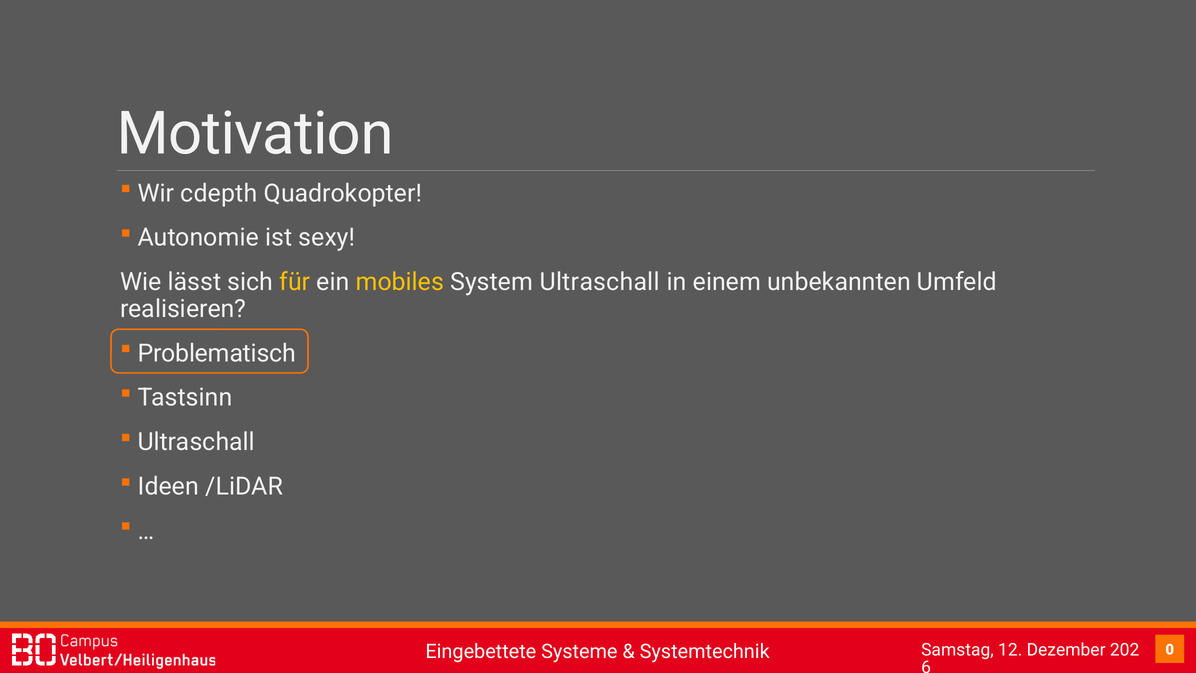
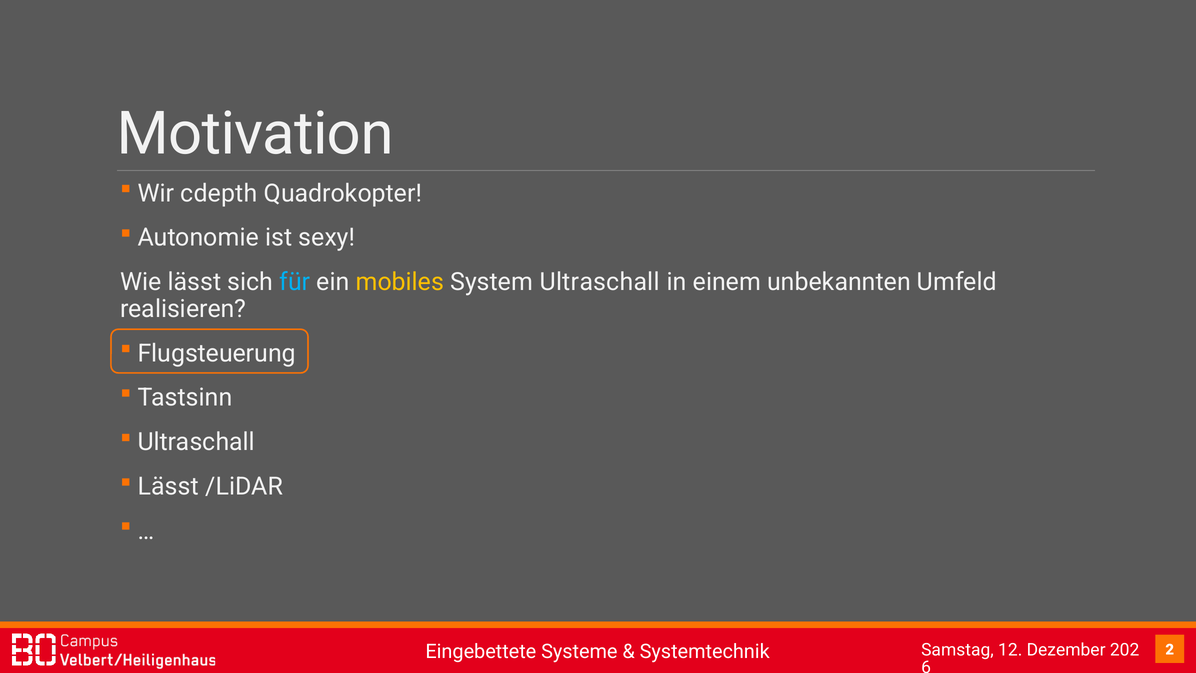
für colour: yellow -> light blue (295, 282)
Problematisch: Problematisch -> Flugsteuerung (217, 353)
Ideen: Ideen -> Lässt (168, 486)
0: 0 -> 2 (1170, 650)
